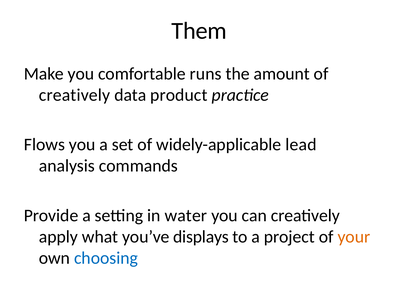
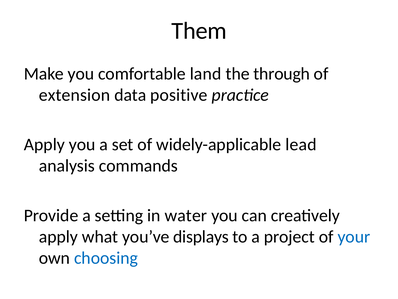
runs: runs -> land (206, 74)
amount: amount -> through (282, 74)
creatively: creatively -> extension (75, 95)
product: product -> positive (179, 95)
Flows: Flows -> Apply (44, 144)
your colour: orange -> blue (354, 236)
